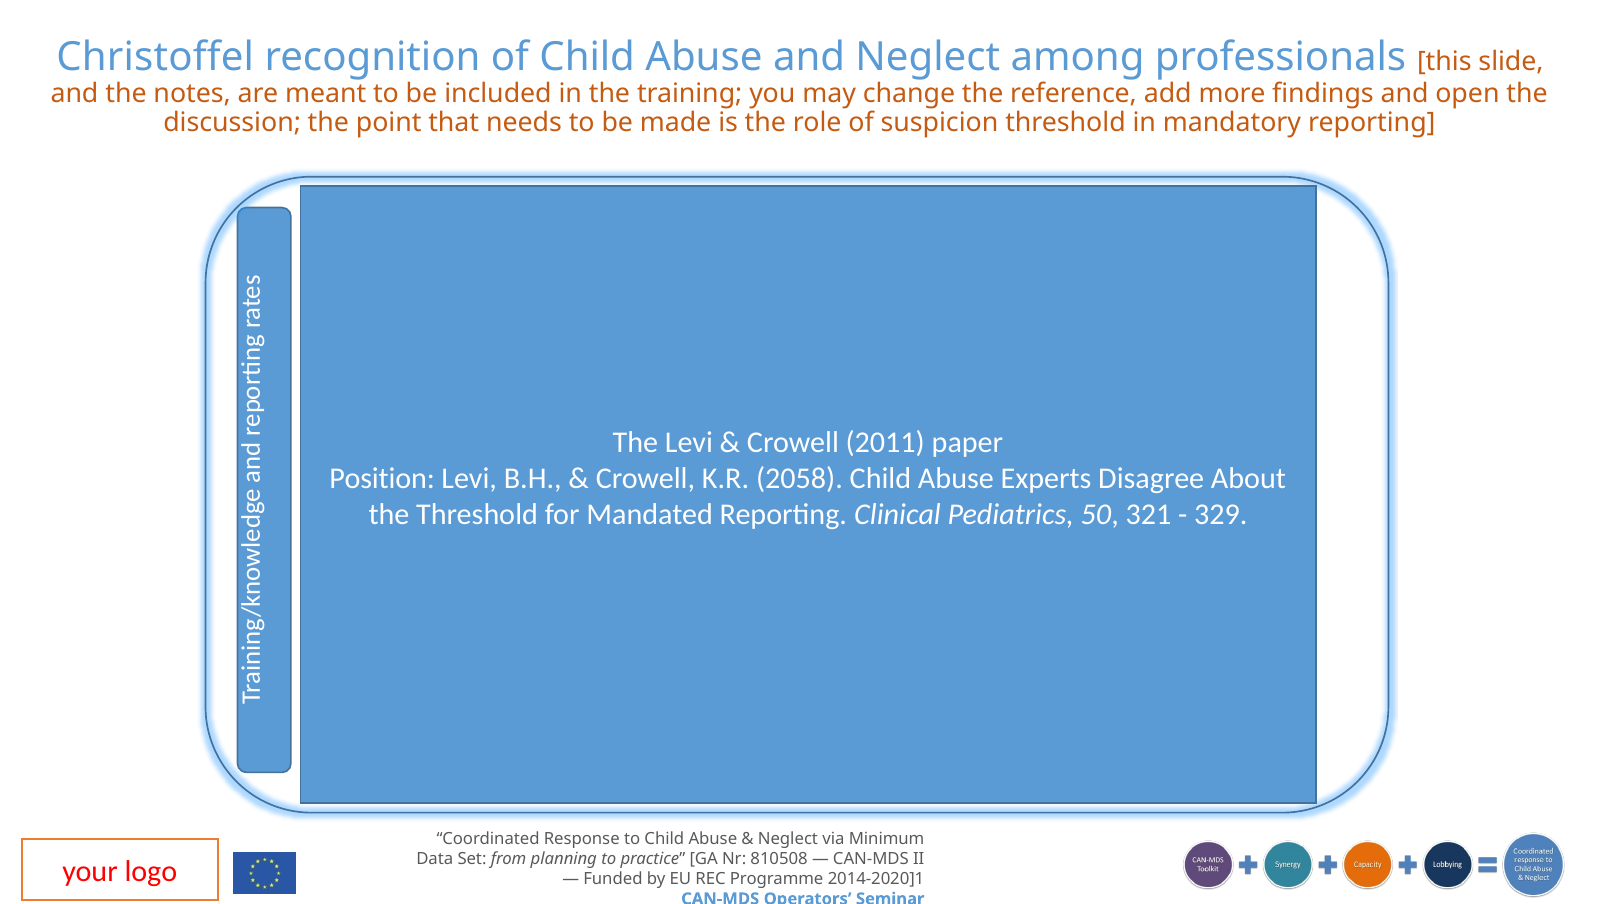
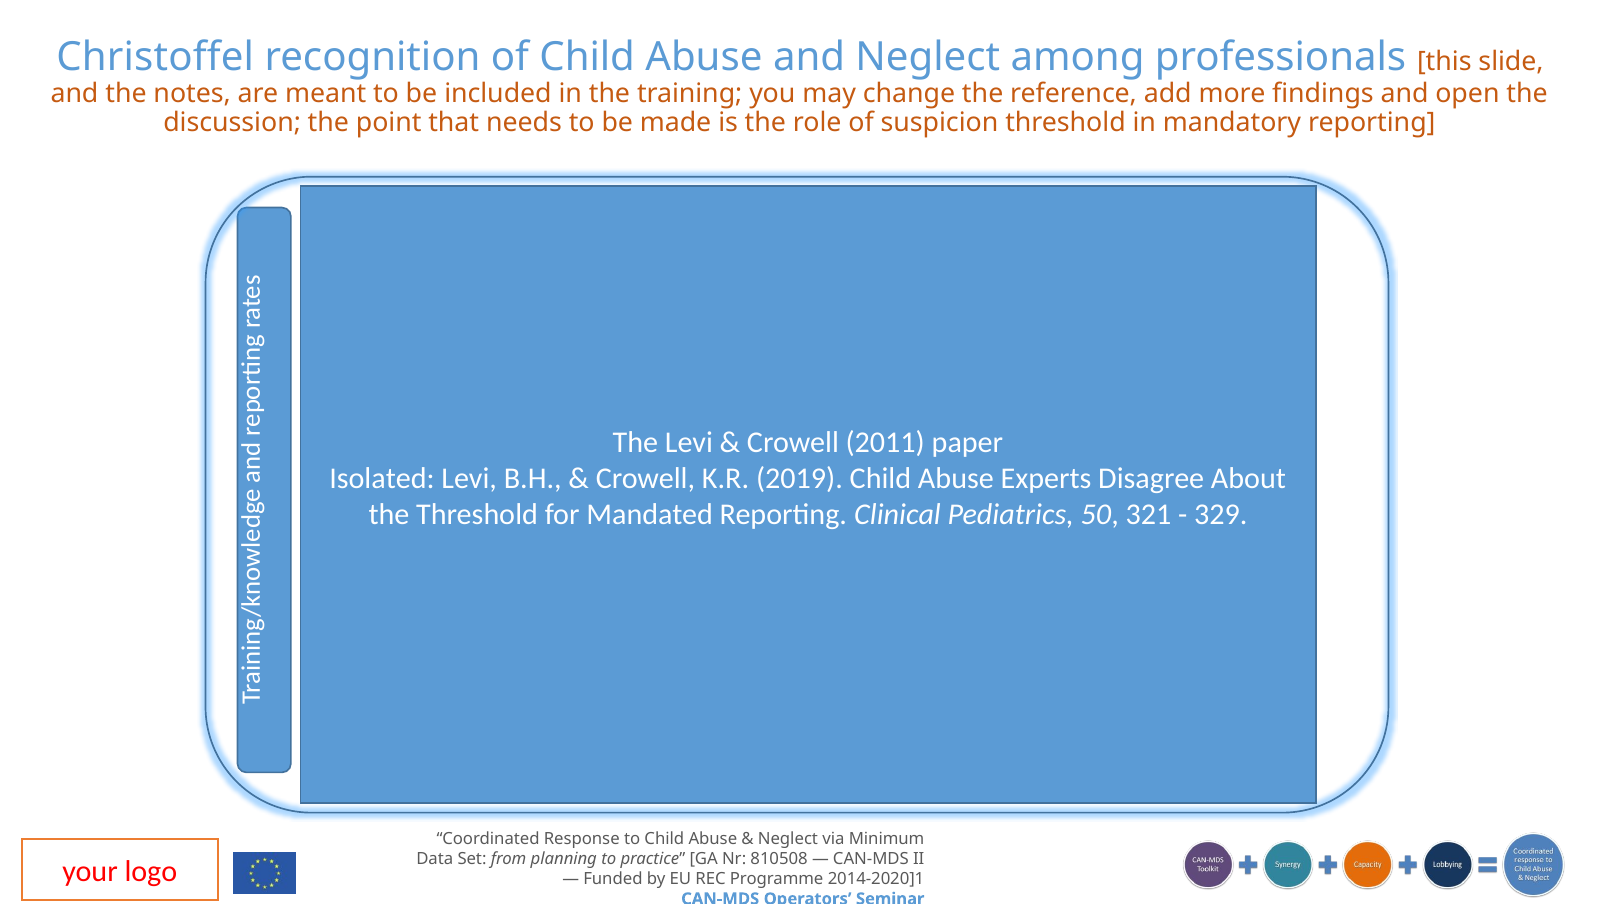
Position: Position -> Isolated (382, 479)
2058: 2058 -> 2019 (799, 479)
